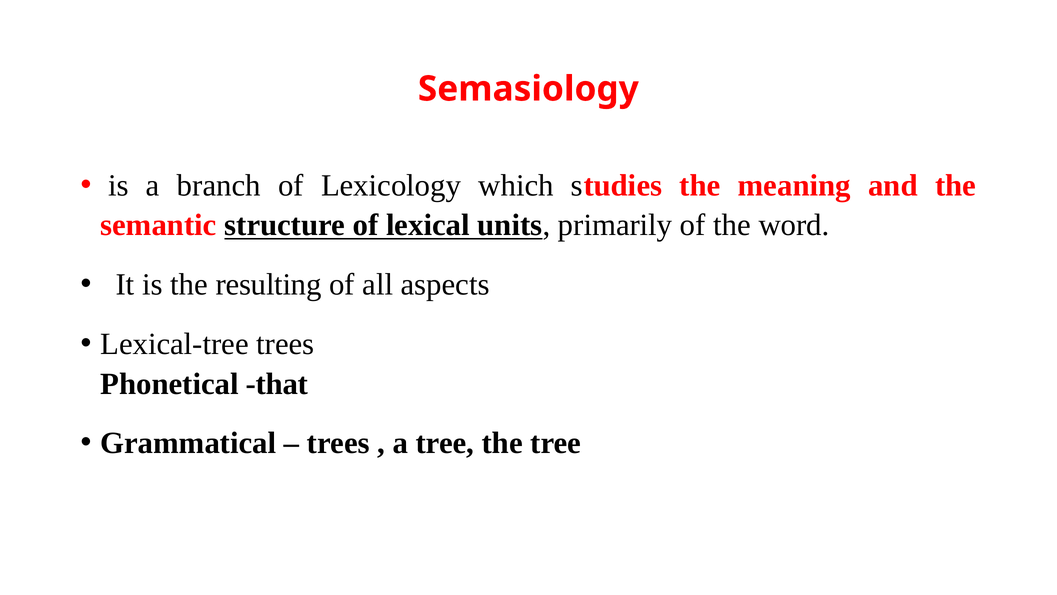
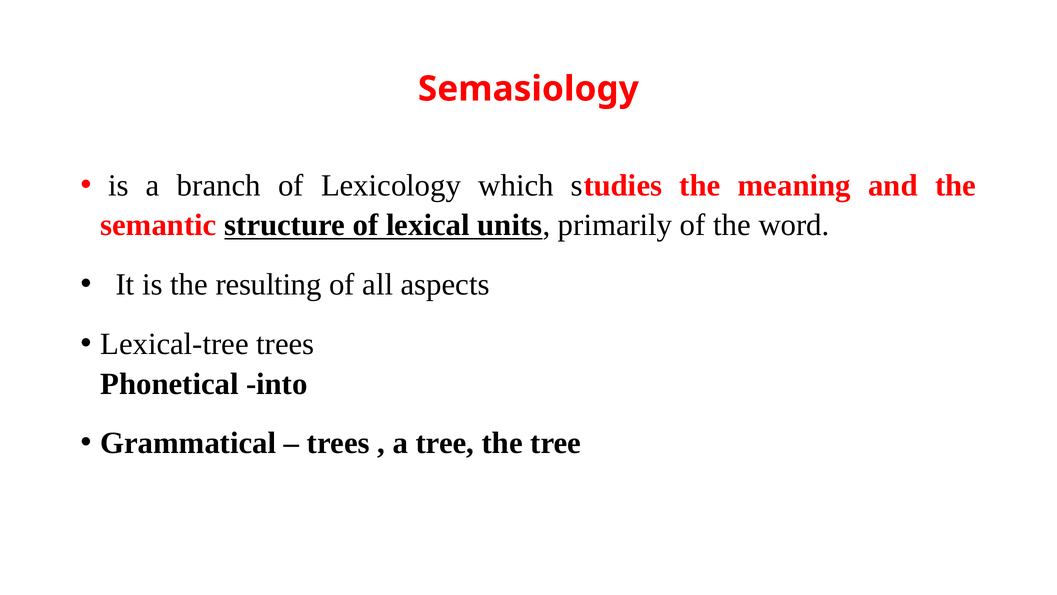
that: that -> into (277, 384)
